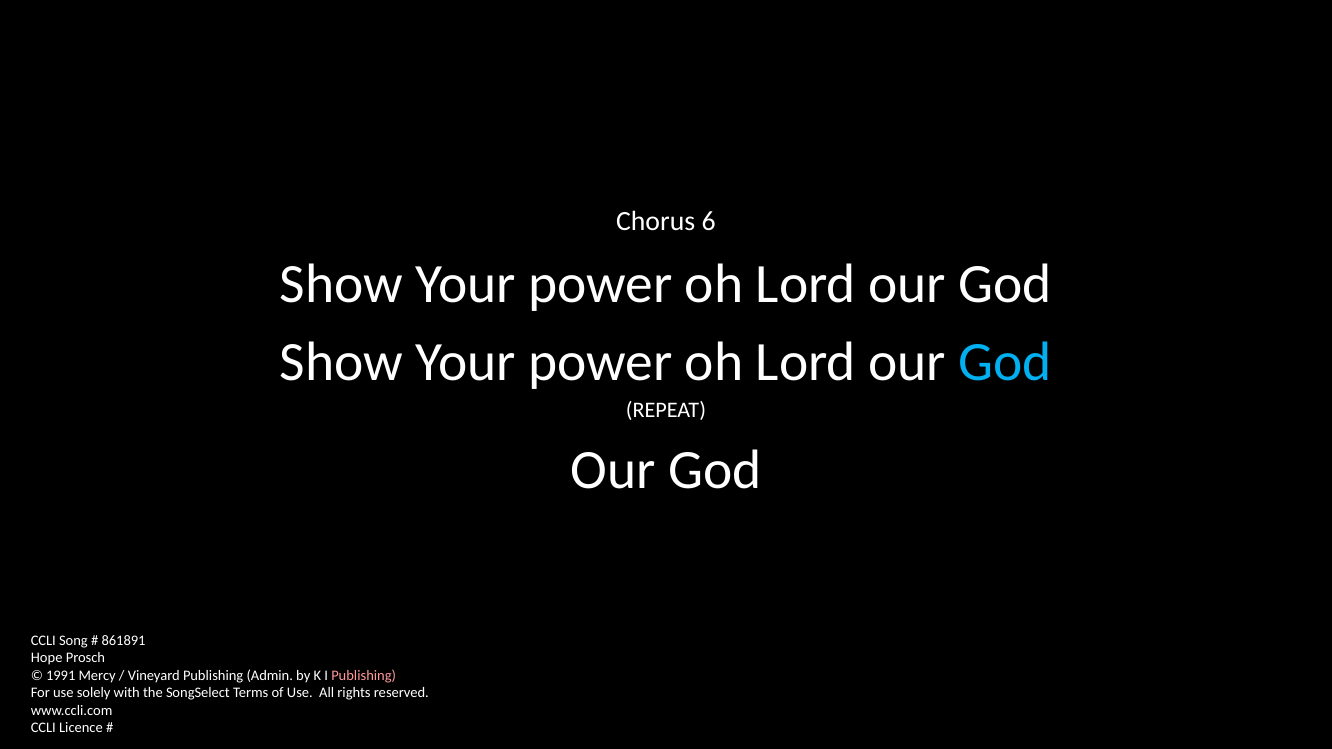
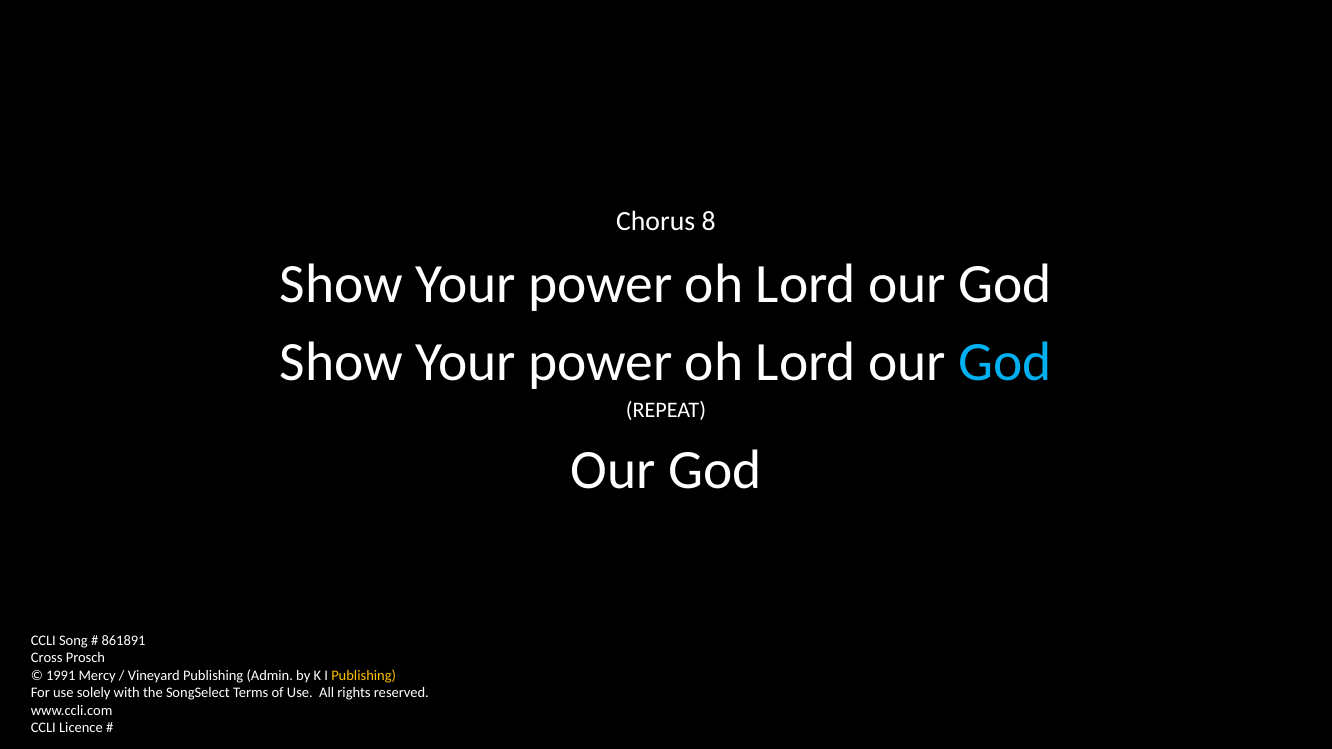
6: 6 -> 8 (709, 221)
Hope: Hope -> Cross (47, 658)
Publishing colour: pink -> yellow (364, 676)
